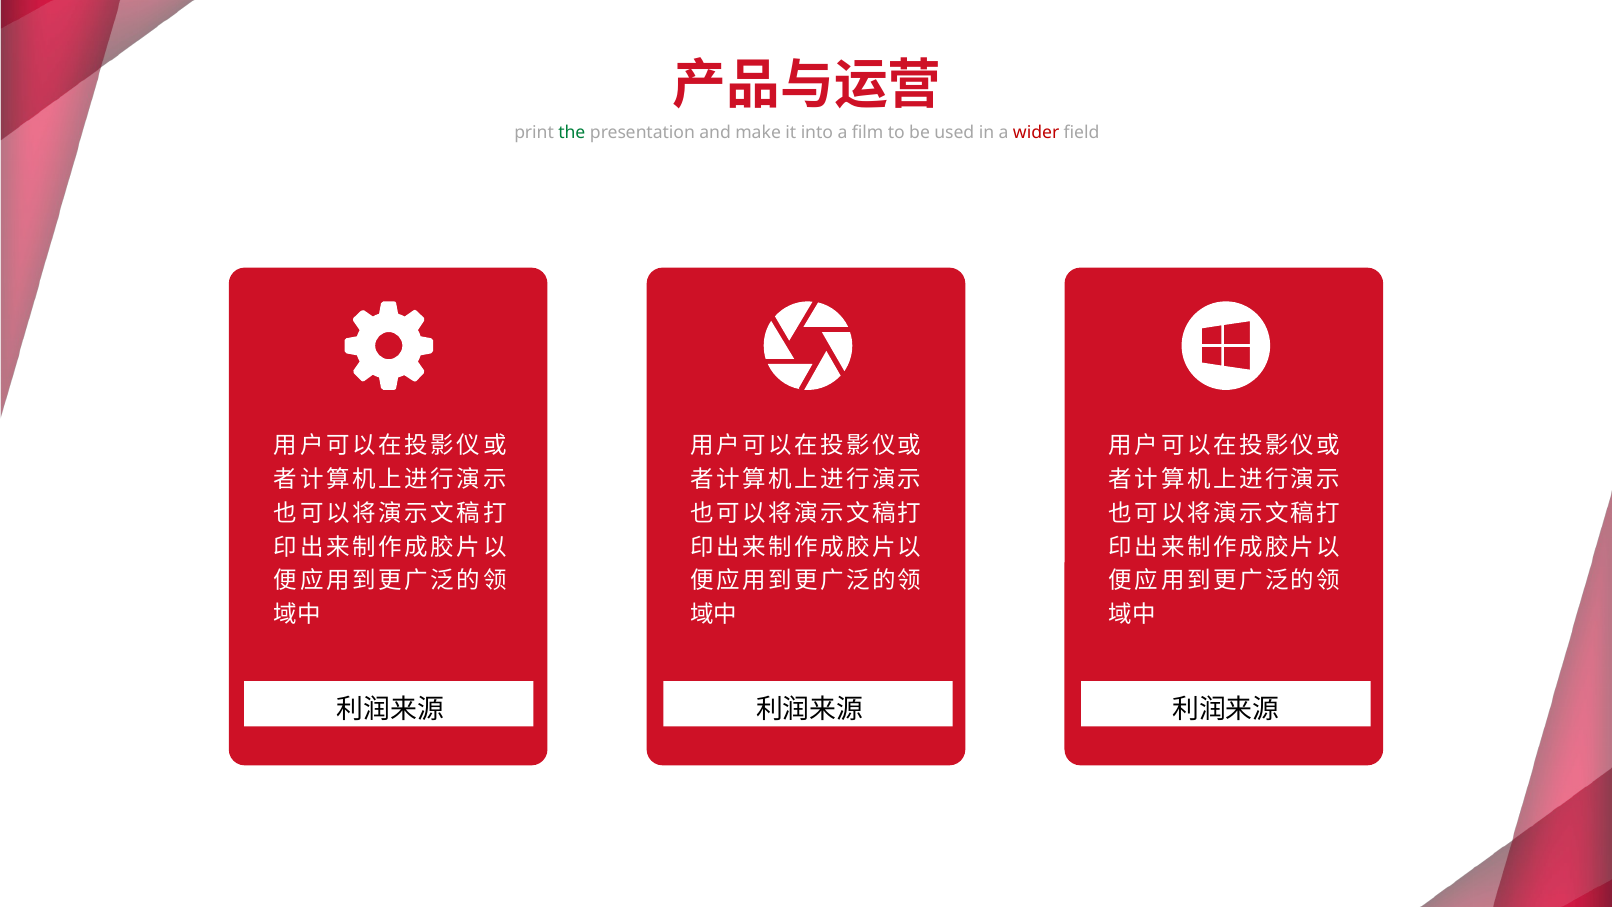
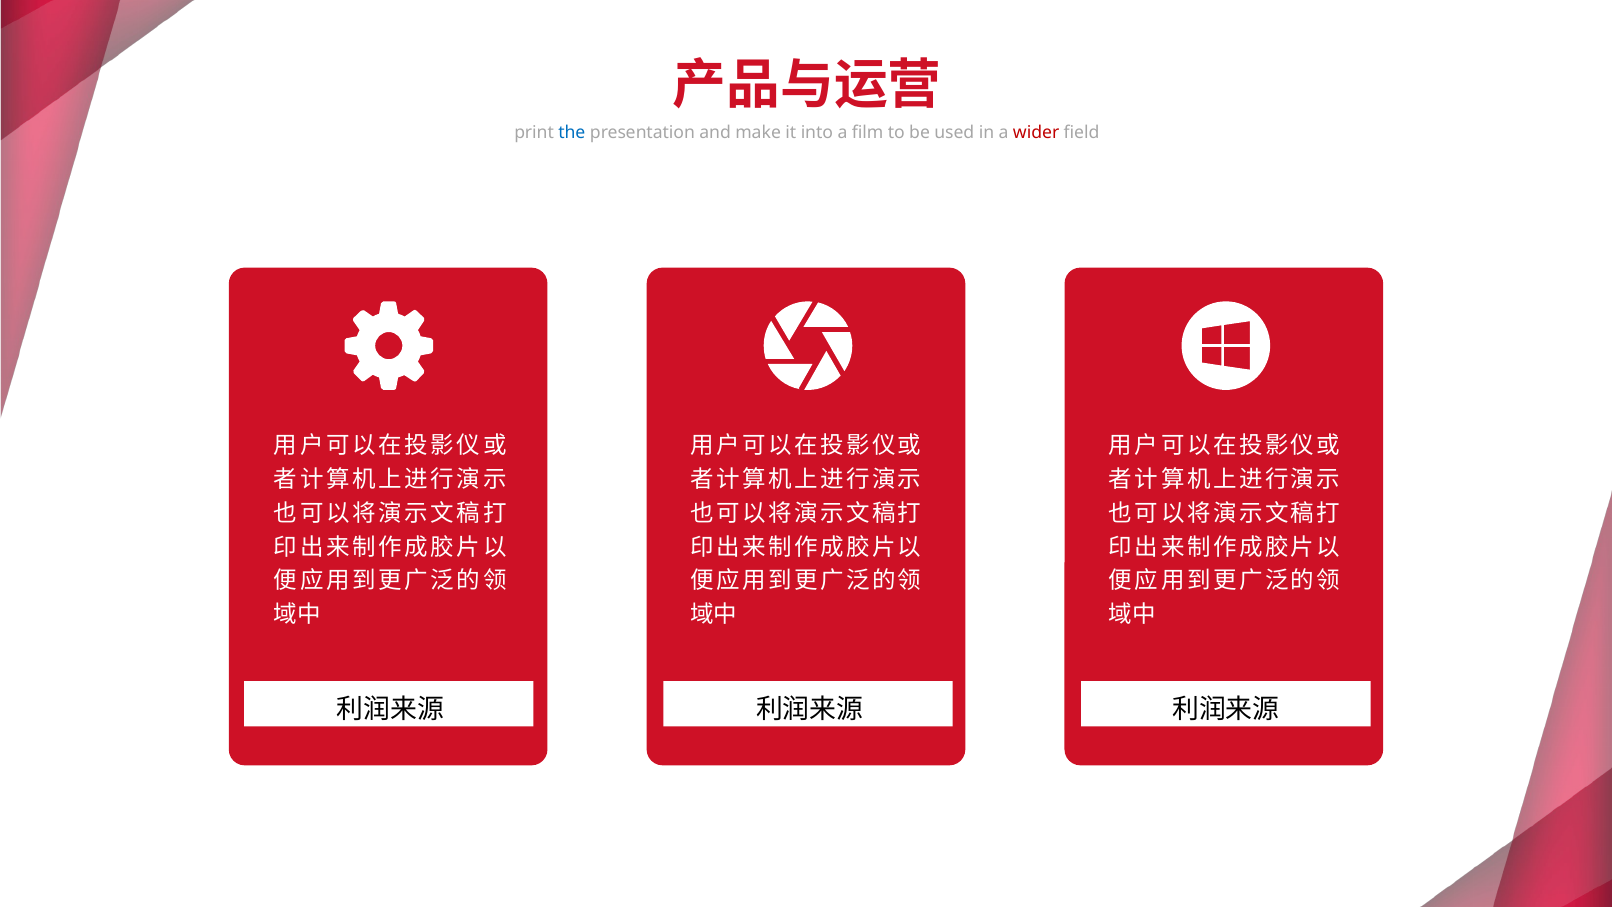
the colour: green -> blue (572, 133)
